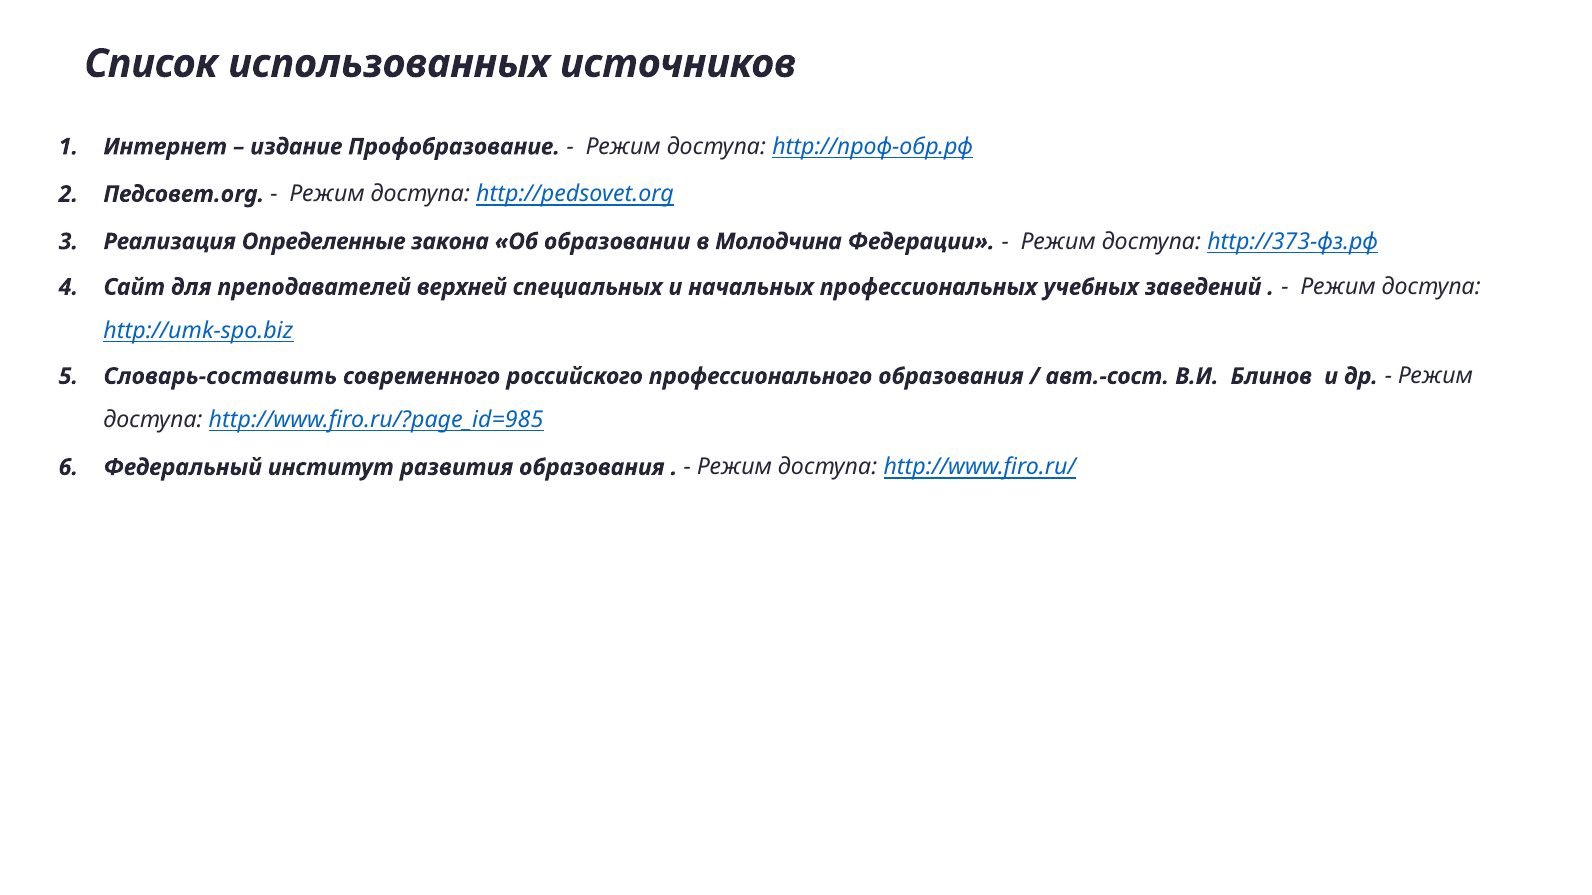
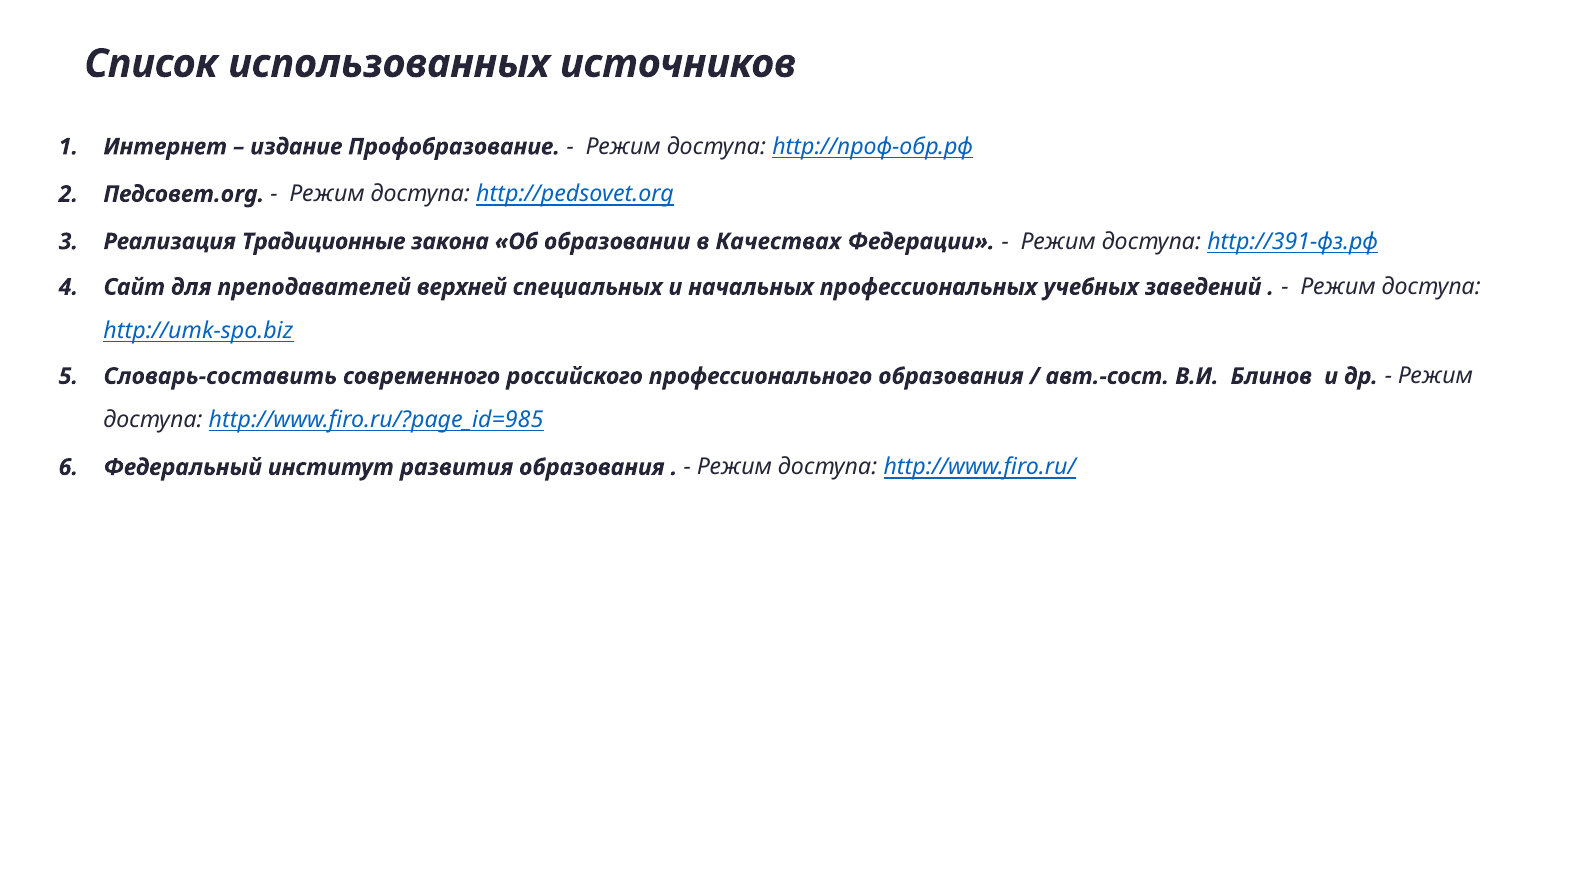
Определенные: Определенные -> Традиционные (324, 242)
Молодчина: Молодчина -> Качествах (778, 242)
http://373-фз.рф: http://373-фз.рф -> http://391-фз.рф (1293, 242)
